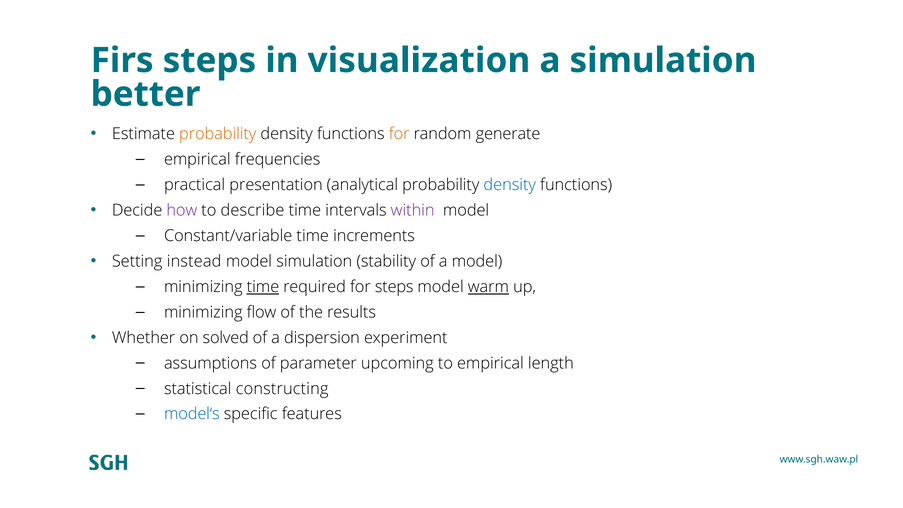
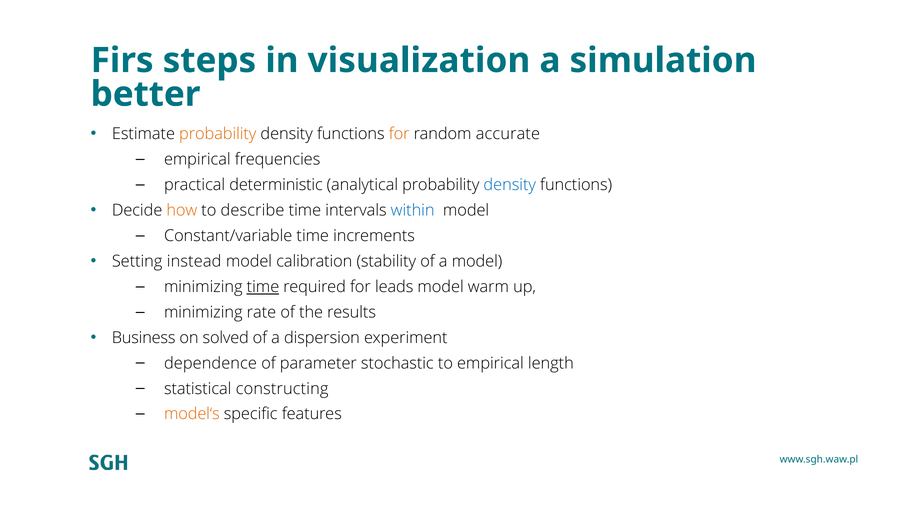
generate: generate -> accurate (508, 134)
presentation: presentation -> deterministic (276, 185)
how colour: purple -> orange (182, 210)
within colour: purple -> blue (413, 210)
model simulation: simulation -> calibration (314, 261)
for steps: steps -> leads (394, 287)
warm underline: present -> none (488, 287)
flow: flow -> rate (261, 312)
Whether: Whether -> Business (144, 338)
assumptions: assumptions -> dependence (210, 363)
upcoming: upcoming -> stochastic (397, 363)
model‘s colour: blue -> orange (192, 414)
